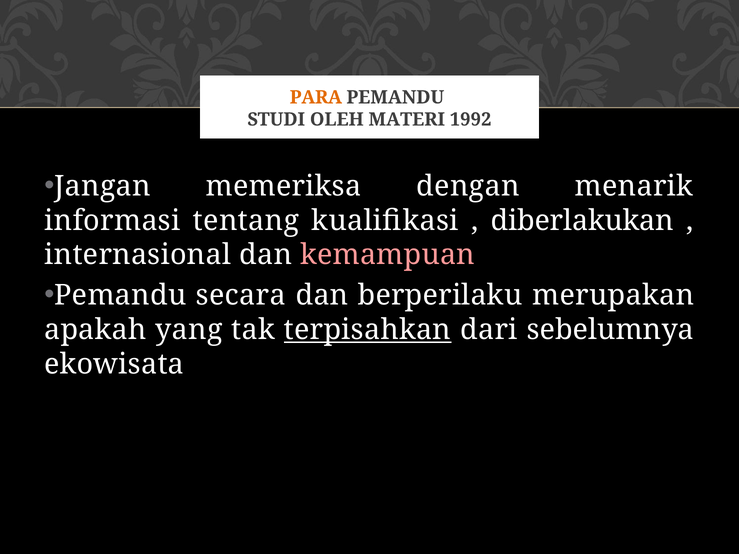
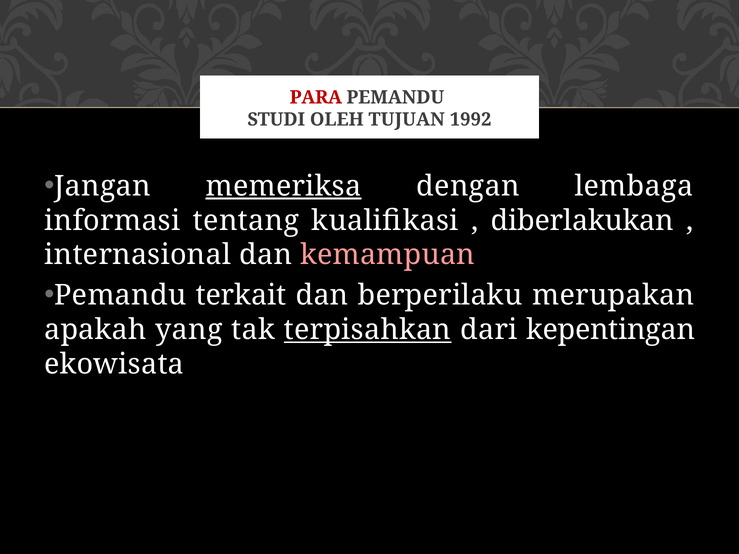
PARA colour: orange -> red (316, 97)
MATERI: MATERI -> TUJUAN (407, 120)
memeriksa underline: none -> present (283, 186)
menarik: menarik -> lembaga (634, 186)
secara: secara -> terkait (241, 296)
sebelumnya: sebelumnya -> kepentingan (611, 330)
